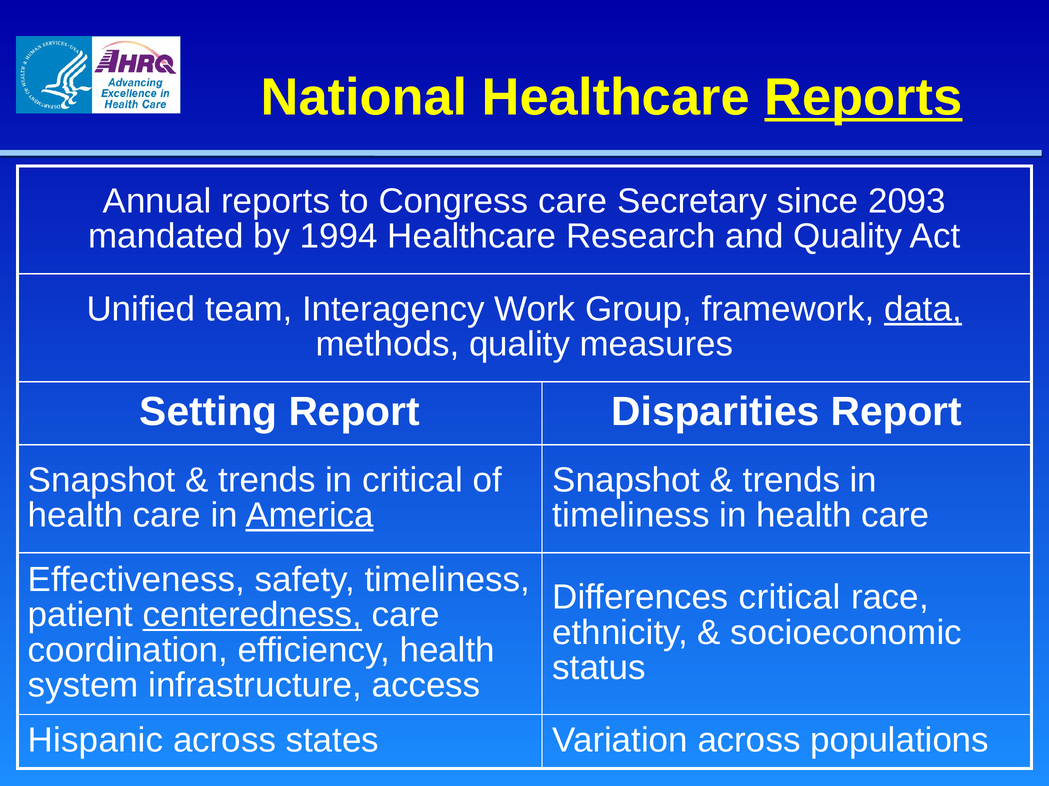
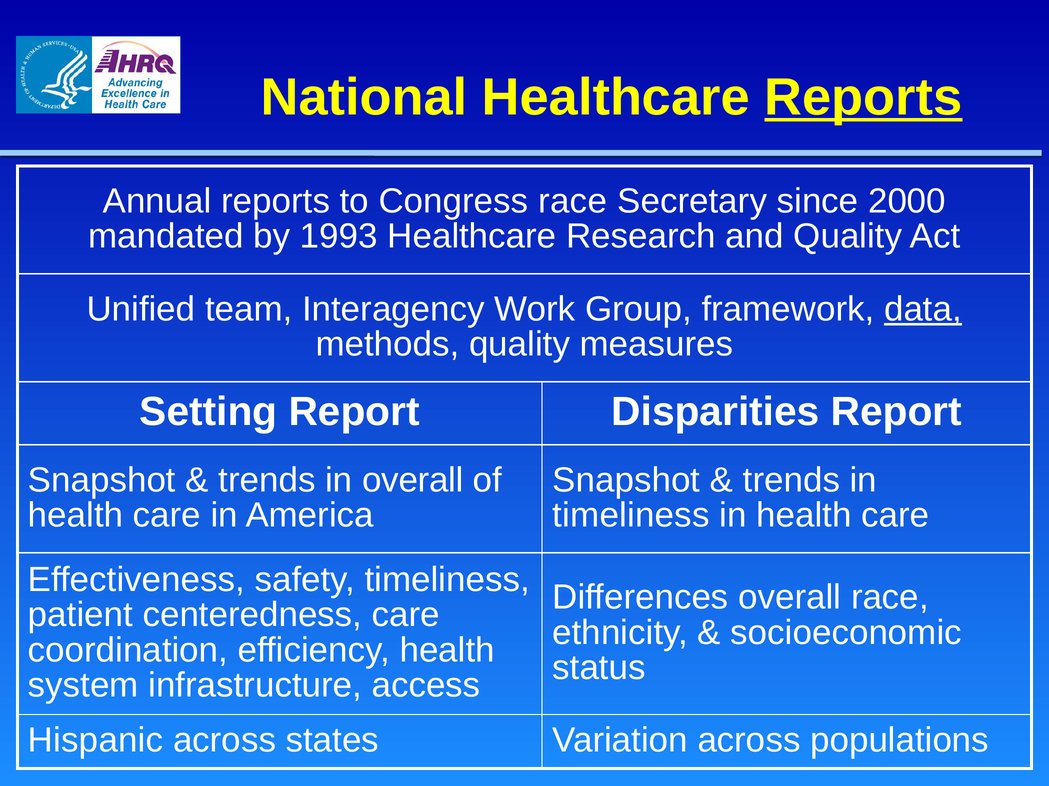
Congress care: care -> race (573, 202)
2093: 2093 -> 2000 (907, 202)
1994: 1994 -> 1993 (339, 237)
in critical: critical -> overall (413, 481)
America underline: present -> none (310, 516)
Differences critical: critical -> overall (790, 598)
centeredness underline: present -> none (252, 616)
